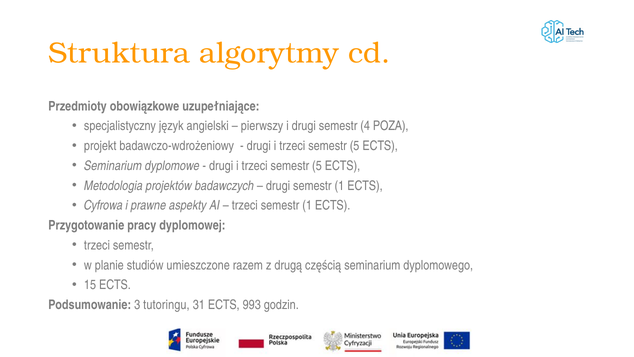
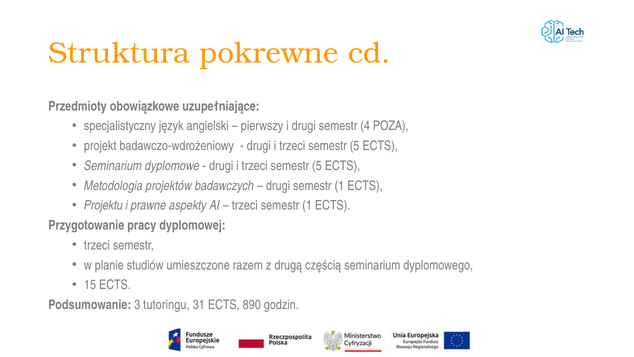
algorytmy: algorytmy -> pokrewne (269, 53)
Cyfrowa: Cyfrowa -> Projektu (103, 205)
993: 993 -> 890 (252, 305)
